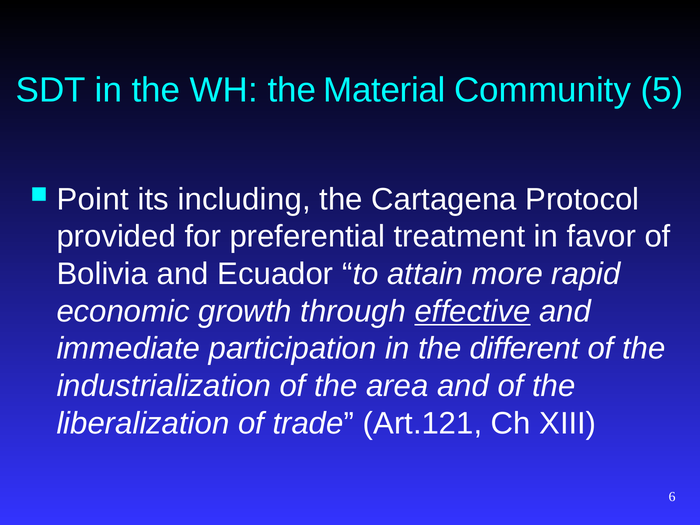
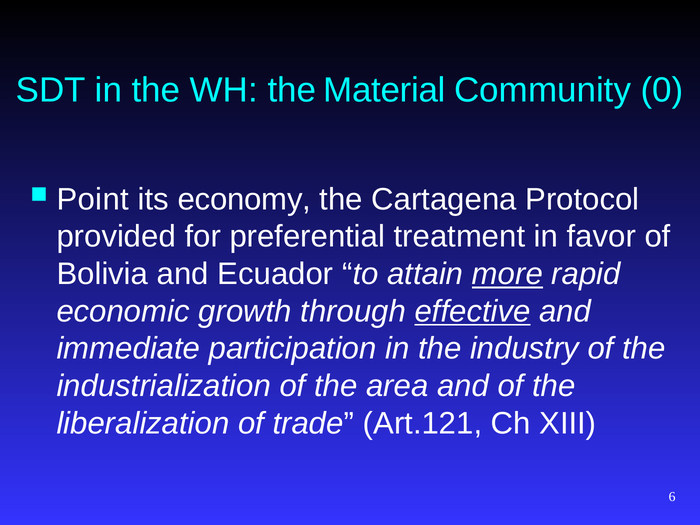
5: 5 -> 0 (662, 90)
including: including -> economy (244, 199)
more underline: none -> present (507, 274)
different: different -> industry (524, 349)
